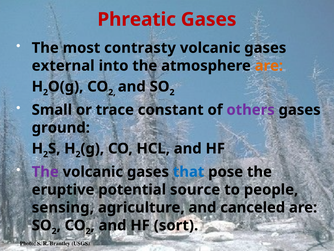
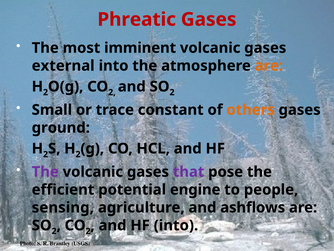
contrasty: contrasty -> imminent (140, 48)
others colour: purple -> orange (251, 110)
that colour: blue -> purple (189, 172)
eruptive: eruptive -> efficient (63, 189)
source: source -> engine (195, 189)
canceled: canceled -> ashflows (253, 207)
HF sort: sort -> into (176, 225)
